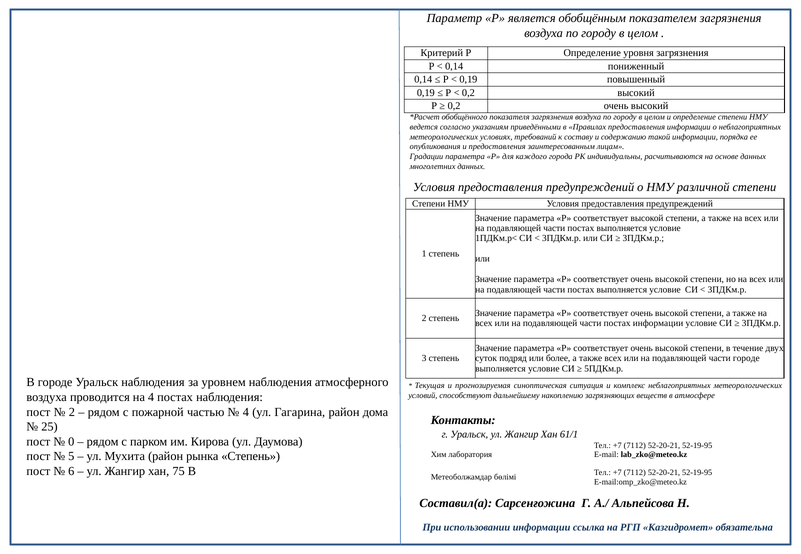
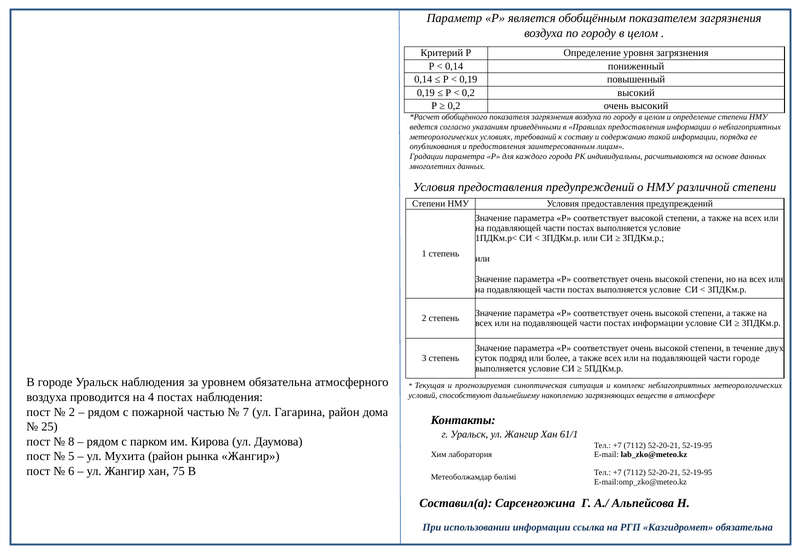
уровнем наблюдения: наблюдения -> обязательна (280, 383)
4: 4 -> 7 (246, 412)
0: 0 -> 8 (71, 442)
рынка Степень: Степень -> Жангир (251, 457)
